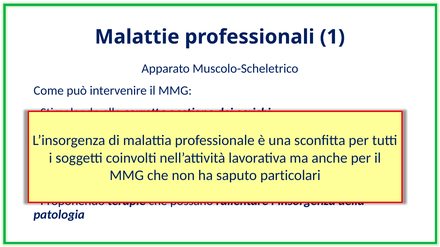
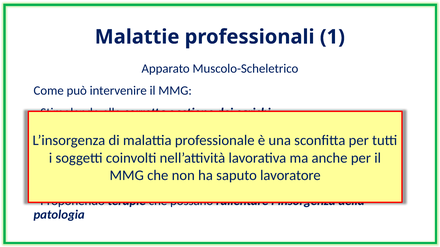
particolari: particolari -> lavoratore (290, 176)
